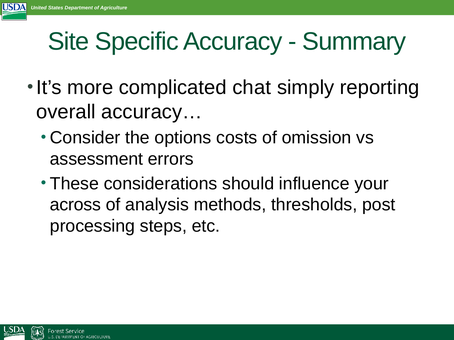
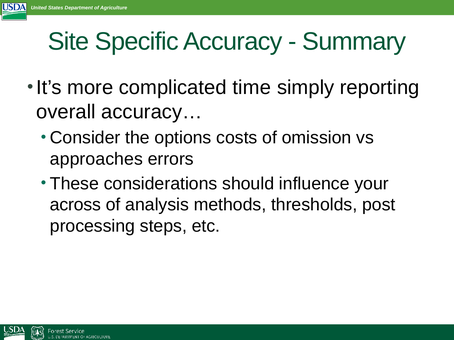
chat: chat -> time (252, 88)
assessment: assessment -> approaches (96, 159)
